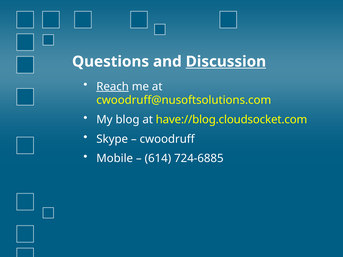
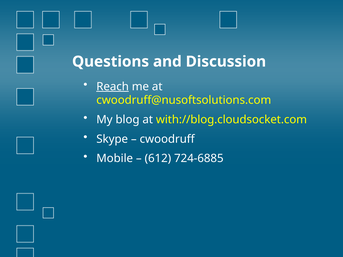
Discussion underline: present -> none (226, 62)
have://blog.cloudsocket.com: have://blog.cloudsocket.com -> with://blog.cloudsocket.com (231, 120)
614: 614 -> 612 (158, 159)
